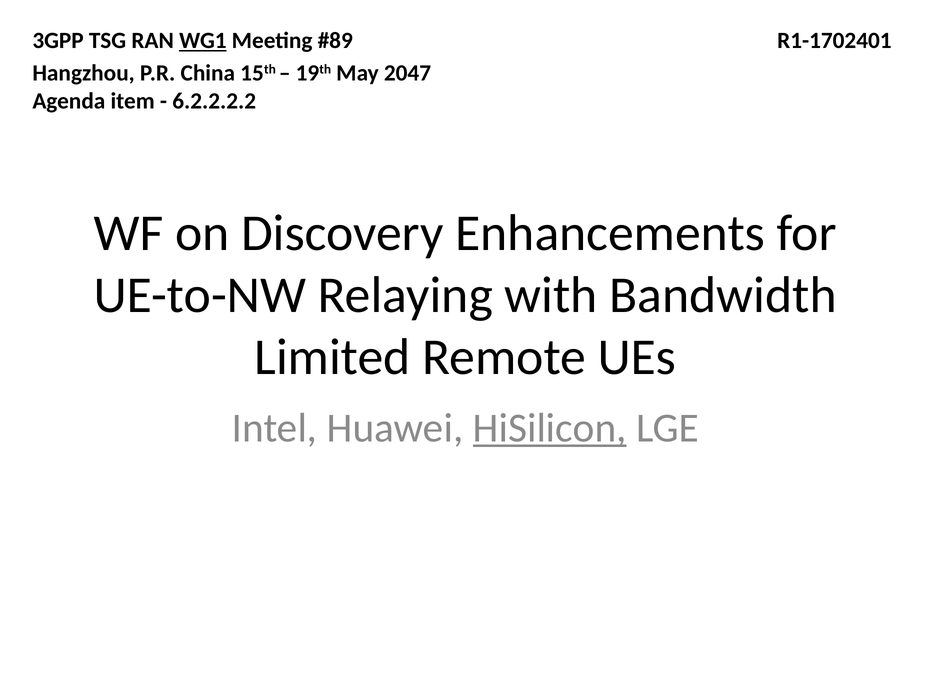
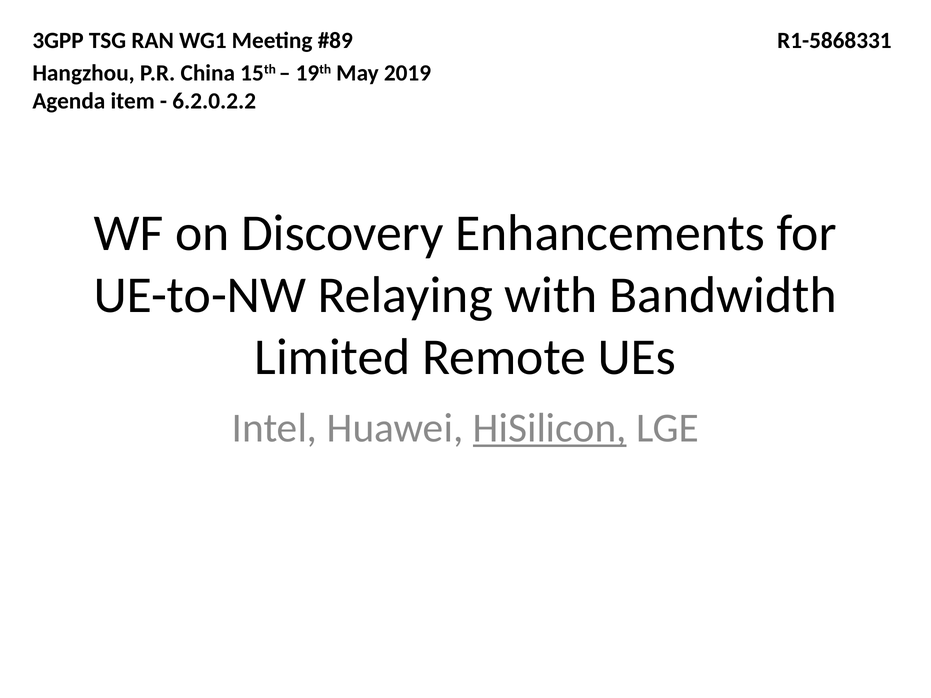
WG1 underline: present -> none (203, 41)
R1-1702401: R1-1702401 -> R1-5868331 (834, 41)
2047: 2047 -> 2019 (407, 73)
6.2.2.2.2: 6.2.2.2.2 -> 6.2.0.2.2 (214, 101)
